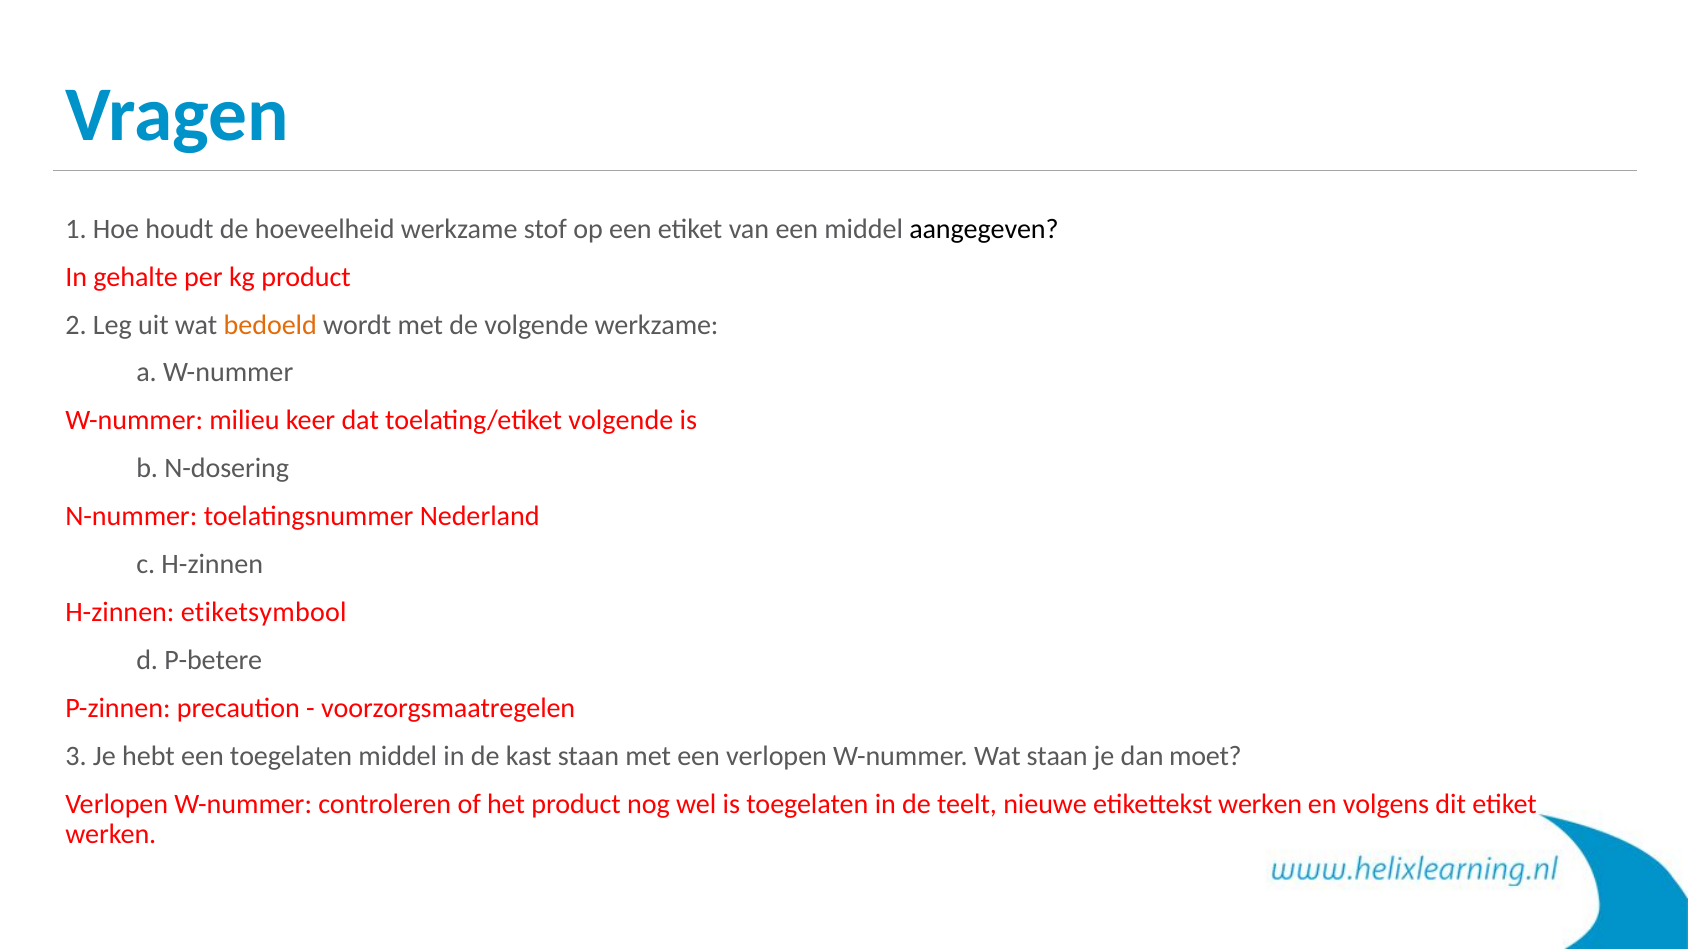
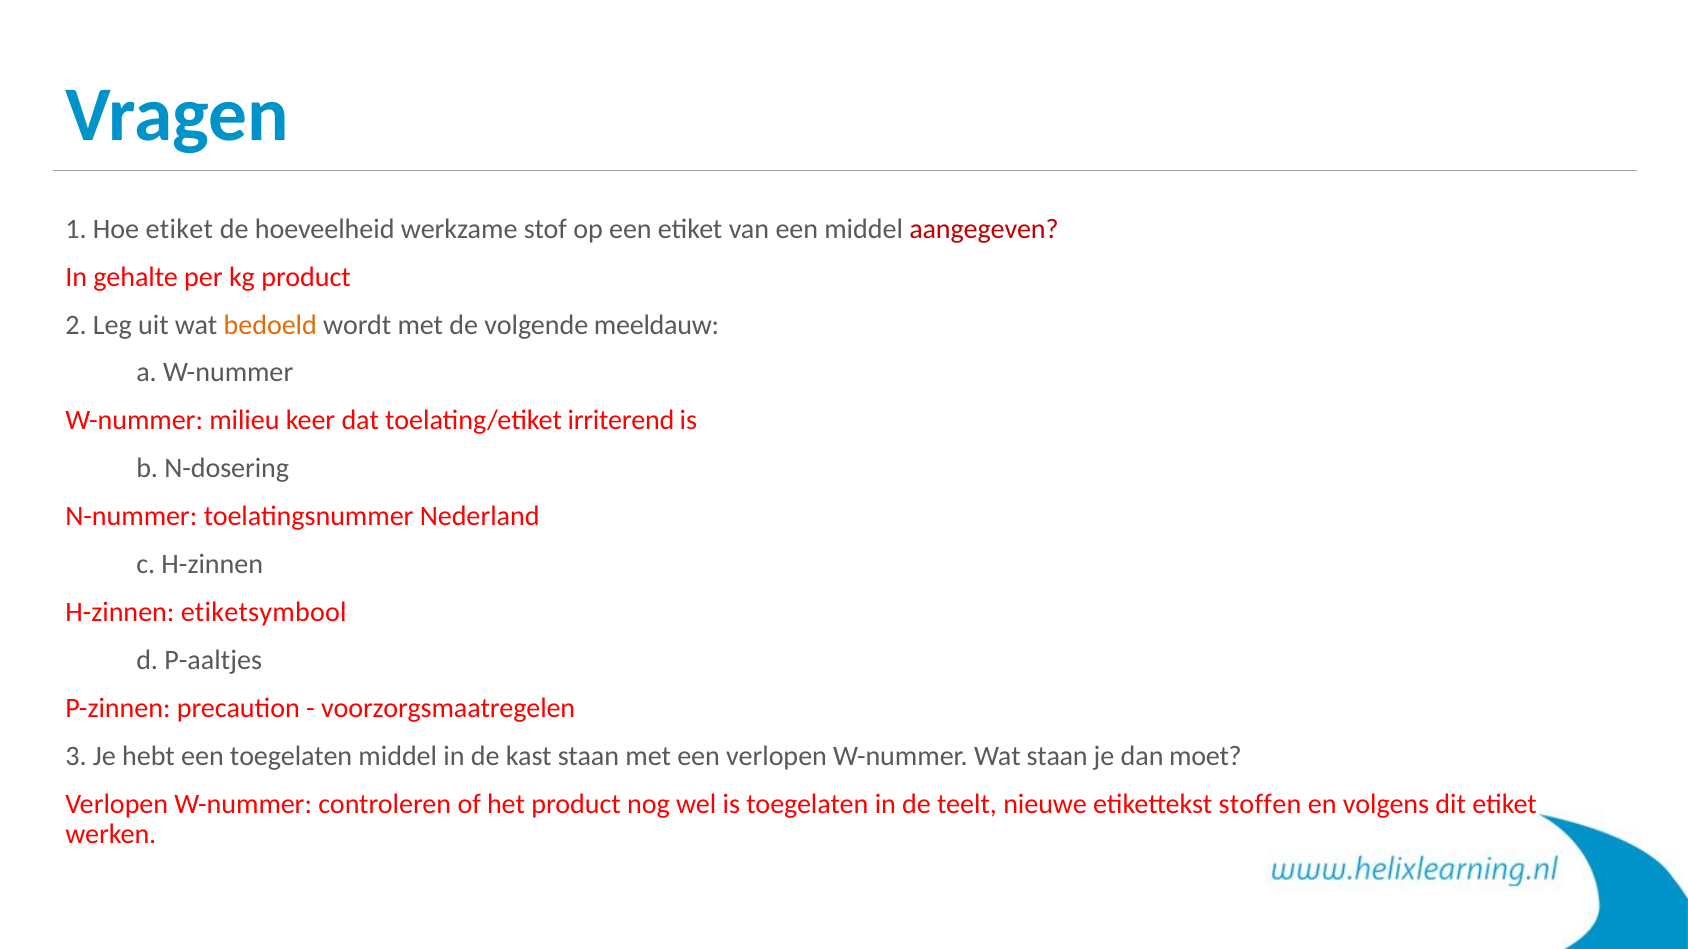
Hoe houdt: houdt -> etiket (179, 229)
aangegeven colour: black -> red (984, 229)
volgende werkzame: werkzame -> meeldauw (657, 325)
toelating/etiket volgende: volgende -> irriterend (621, 421)
P-betere: P-betere -> P-aaltjes (213, 661)
etikettekst werken: werken -> stoffen (1260, 804)
